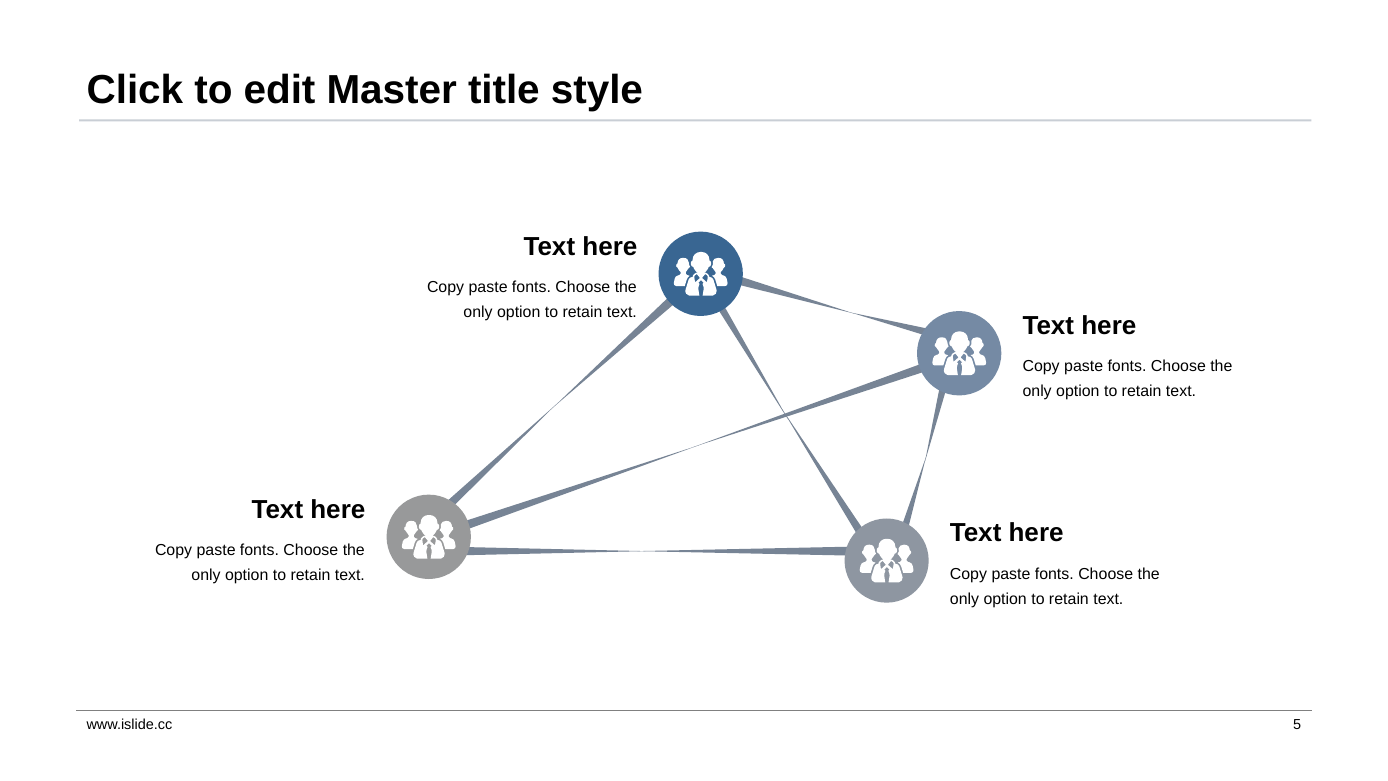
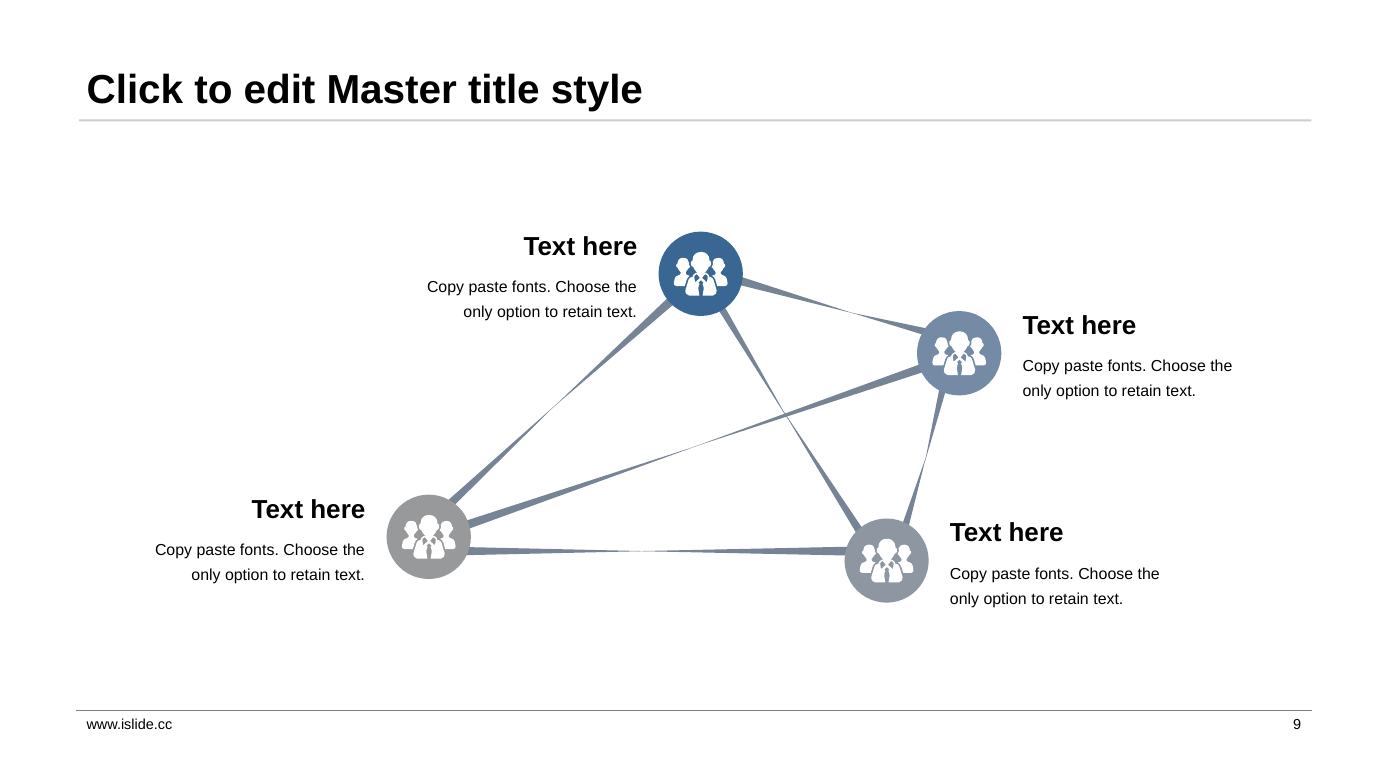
5: 5 -> 9 (1297, 724)
